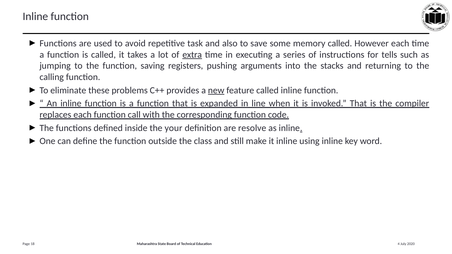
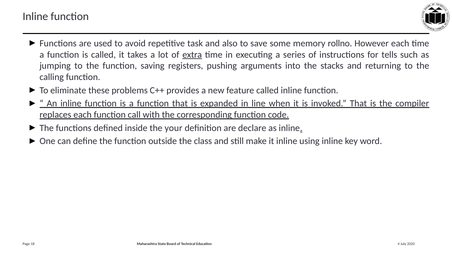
memory called: called -> rollno (340, 43)
new underline: present -> none (216, 90)
resolve: resolve -> declare (252, 128)
